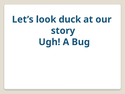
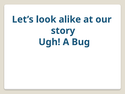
duck: duck -> alike (70, 19)
